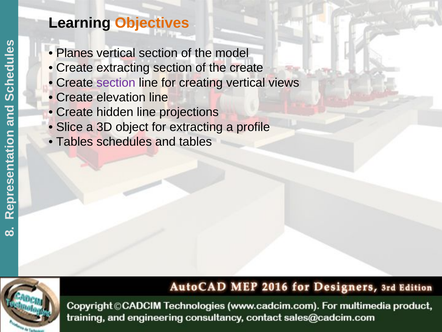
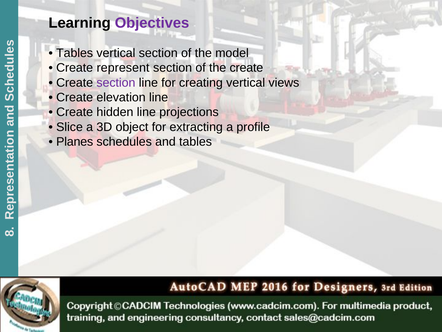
Objectives colour: orange -> purple (152, 23)
Planes: Planes -> Tables (75, 53)
Create extracting: extracting -> represent (123, 68)
Tables: Tables -> Planes (75, 142)
